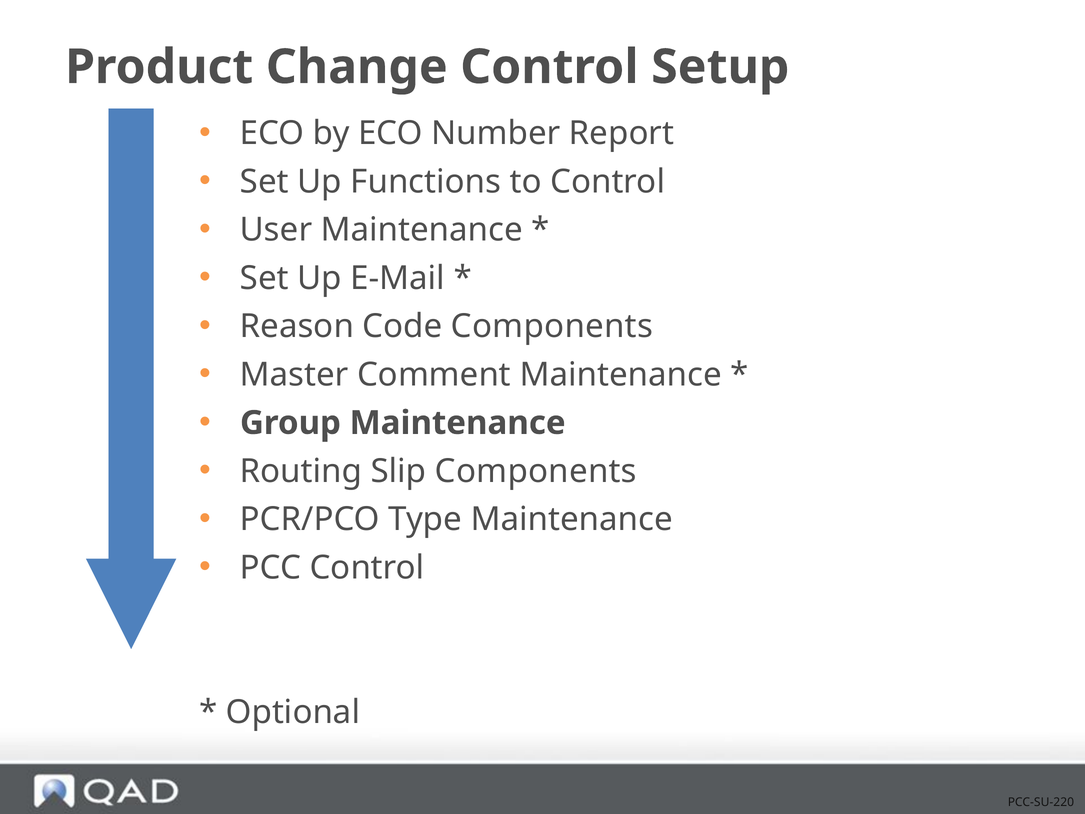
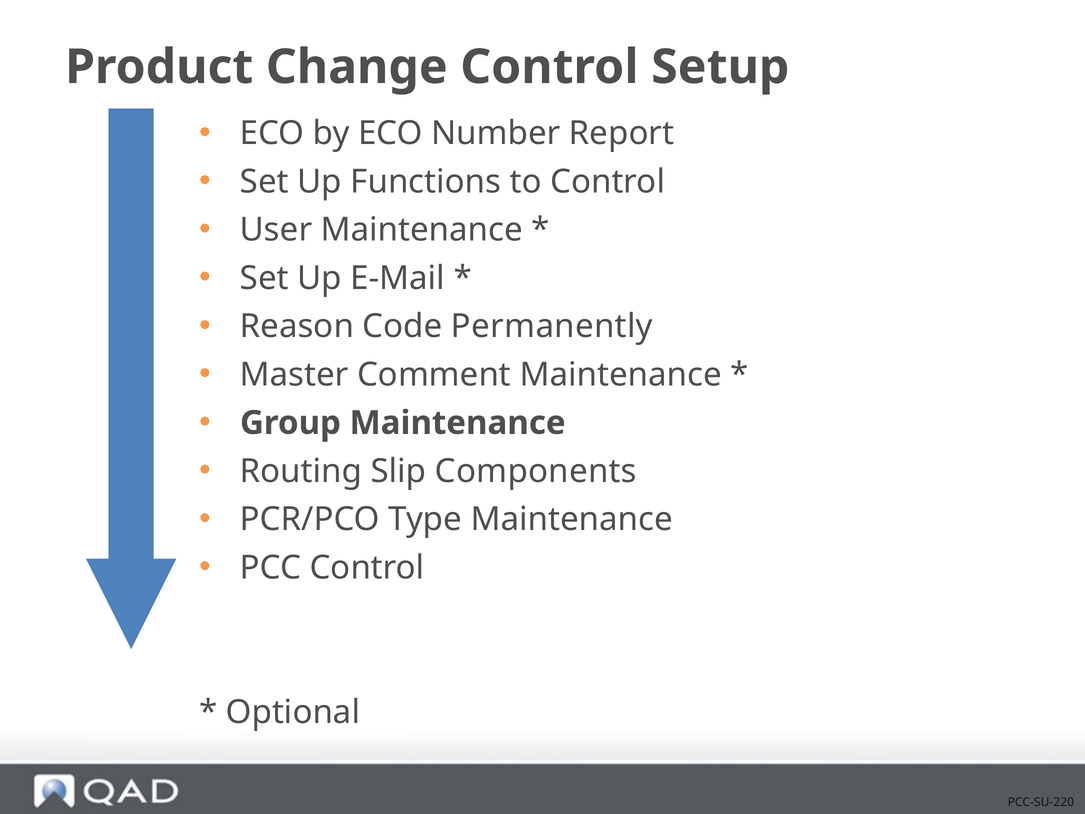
Code Components: Components -> Permanently (552, 326)
